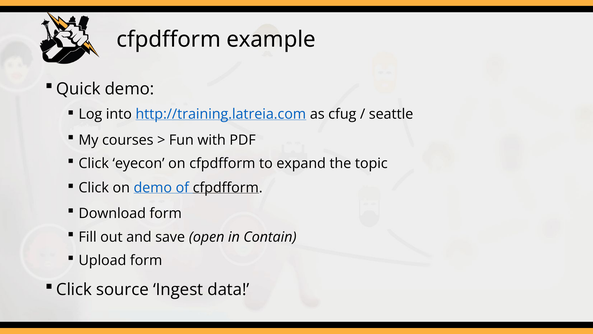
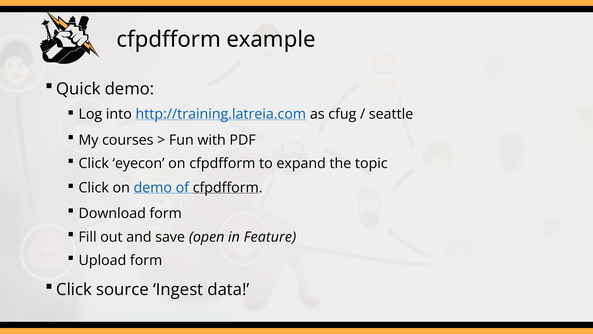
Contain: Contain -> Feature (270, 237)
